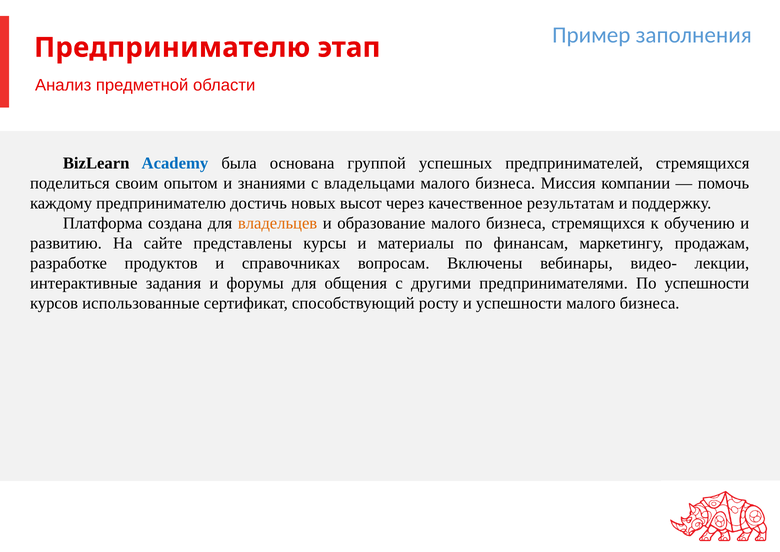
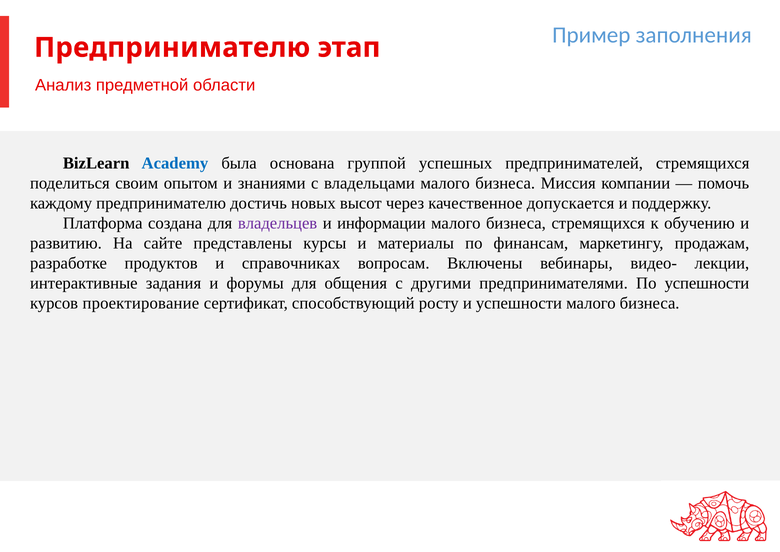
результатам: результатам -> допускается (571, 203)
владельцев colour: orange -> purple (278, 223)
образование: образование -> информации (381, 223)
использованные: использованные -> проектирование (141, 303)
